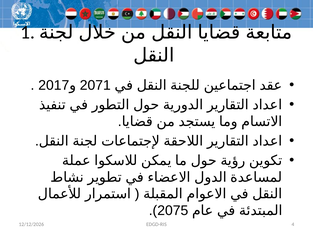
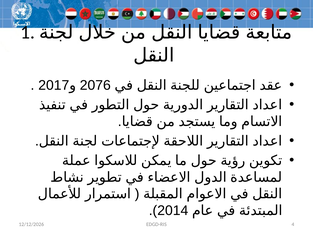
2071: 2071 -> 2076 (95, 85)
2075: 2075 -> 2014 (173, 210)
